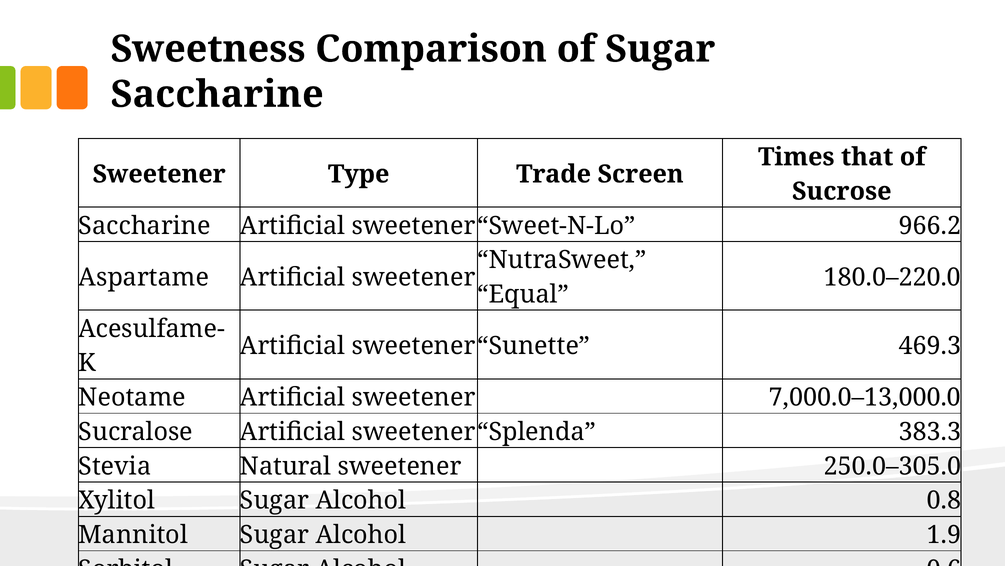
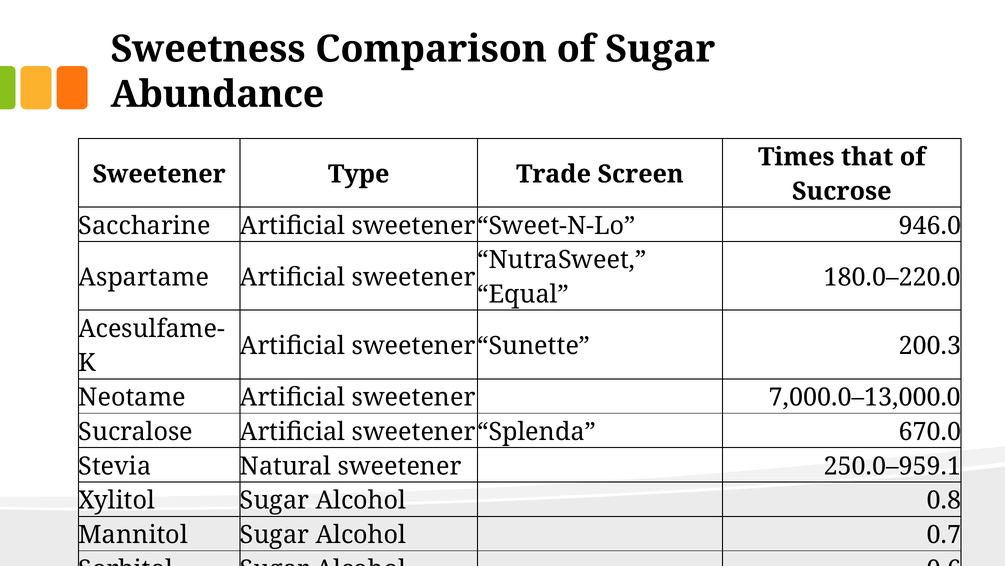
Saccharine: Saccharine -> Abundance (217, 94)
966.2: 966.2 -> 946.0 (930, 225)
469.3: 469.3 -> 200.3 (930, 346)
383.3: 383.3 -> 670.0 (930, 431)
250.0–305.0: 250.0–305.0 -> 250.0–959.1 (892, 466)
1.9: 1.9 -> 0.7 (944, 535)
